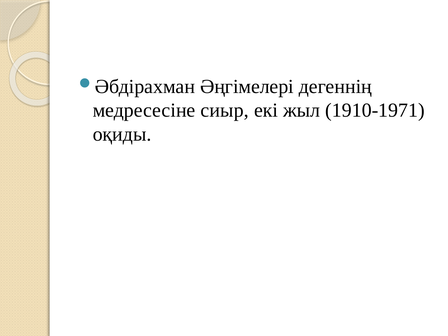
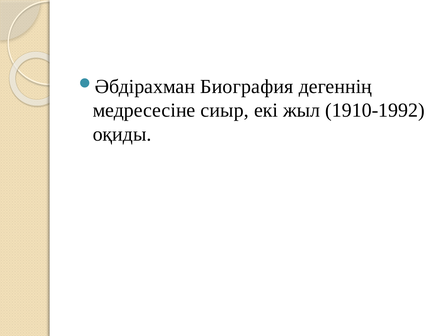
Әңгімелері: Әңгімелері -> Биография (247, 86)
1910-1971: 1910-1971 -> 1910-1992 (375, 110)
